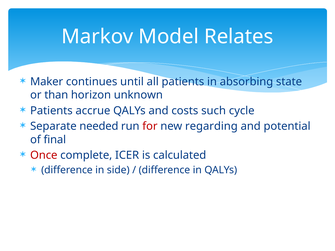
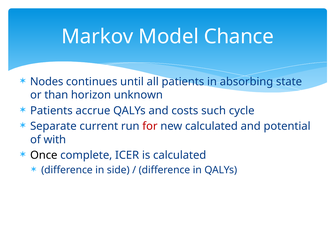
Relates: Relates -> Chance (239, 37)
Maker: Maker -> Nodes (47, 82)
needed: needed -> current (99, 126)
new regarding: regarding -> calculated (211, 126)
final: final -> with (55, 140)
Once colour: red -> black (44, 155)
